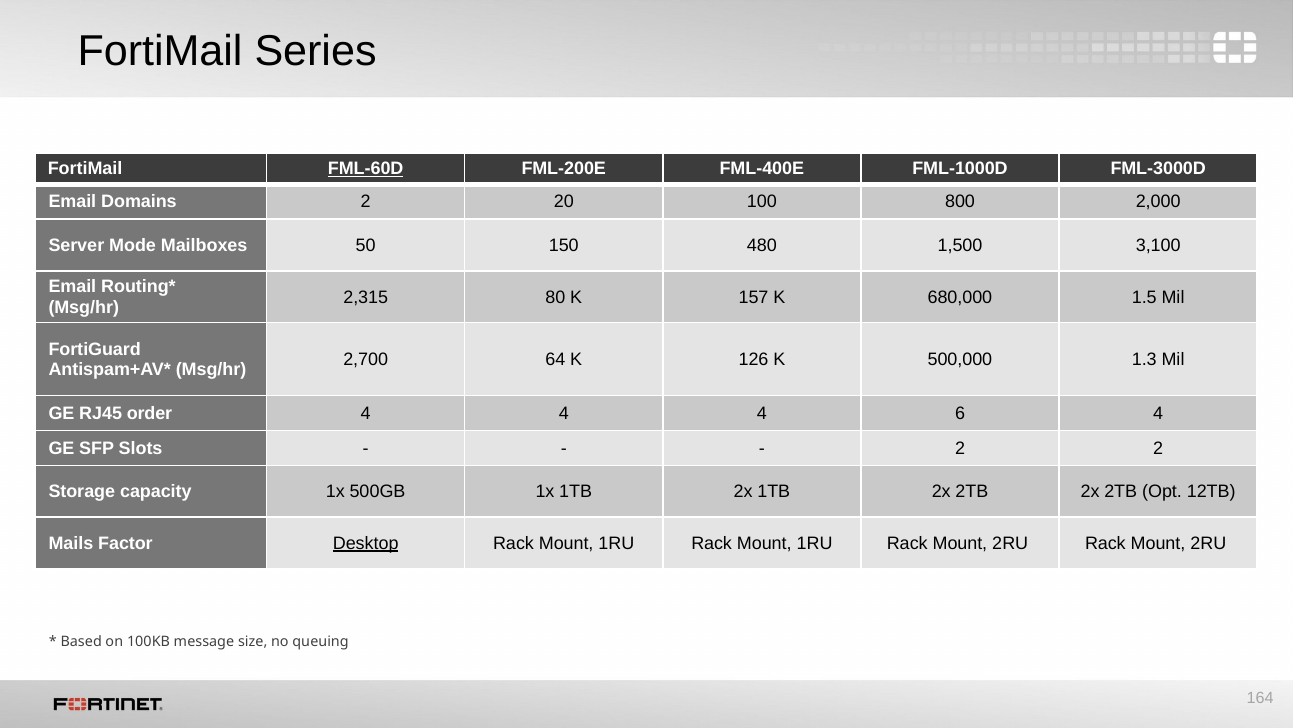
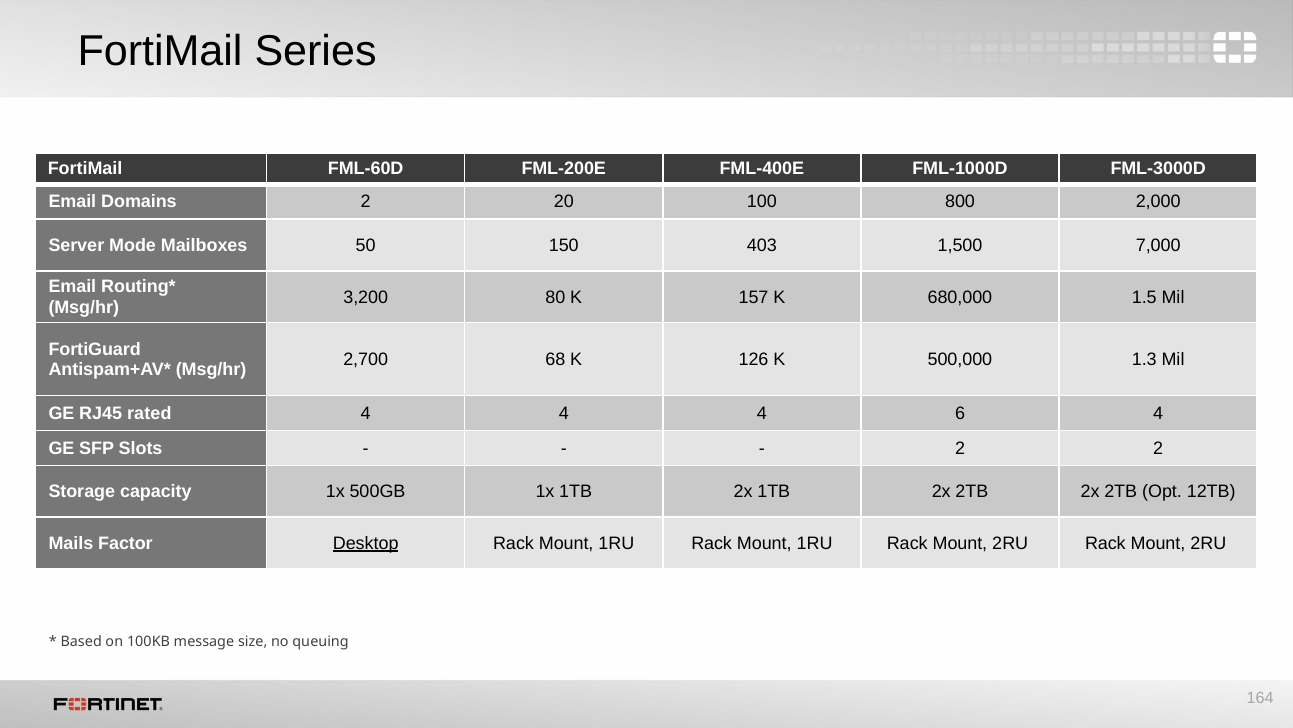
FML-60D underline: present -> none (366, 168)
480: 480 -> 403 (762, 245)
3,100: 3,100 -> 7,000 (1158, 245)
2,315: 2,315 -> 3,200 (366, 297)
64: 64 -> 68 (555, 359)
order: order -> rated (149, 413)
